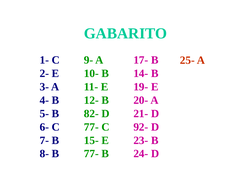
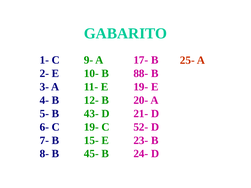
14-: 14- -> 88- (141, 74)
82-: 82- -> 43- (91, 114)
77-: 77- -> 19- (91, 127)
92-: 92- -> 52- (141, 127)
77-: 77- -> 45- (91, 154)
